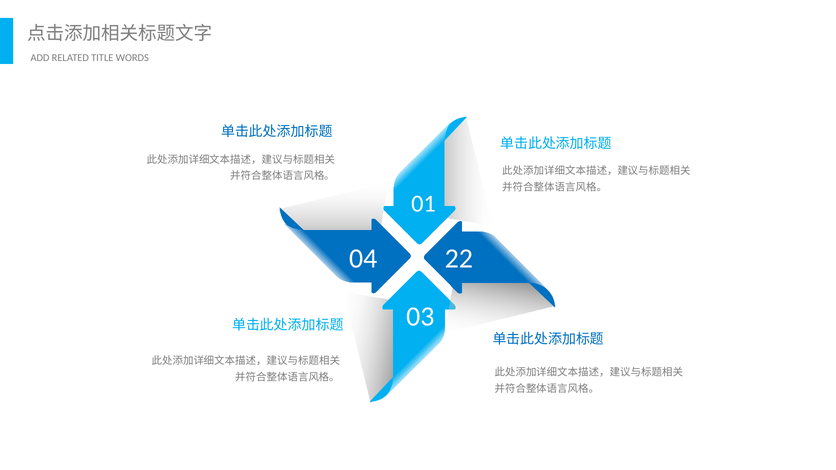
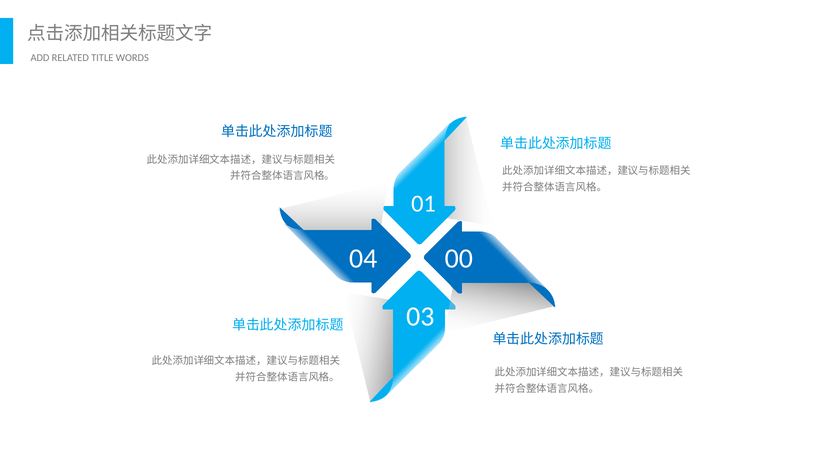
22: 22 -> 00 (459, 259)
